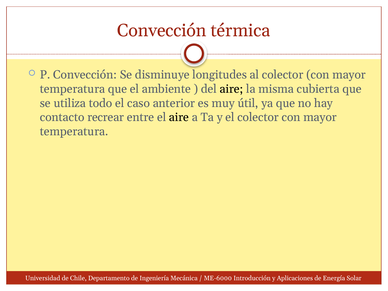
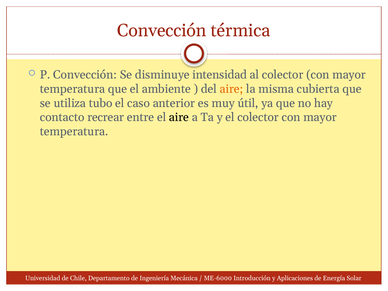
longitudes: longitudes -> intensidad (220, 75)
aire colour: black -> orange (232, 89)
todo: todo -> tubo (101, 103)
